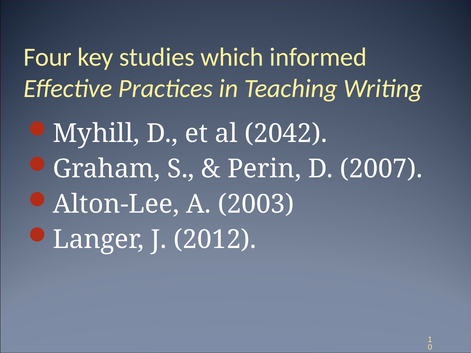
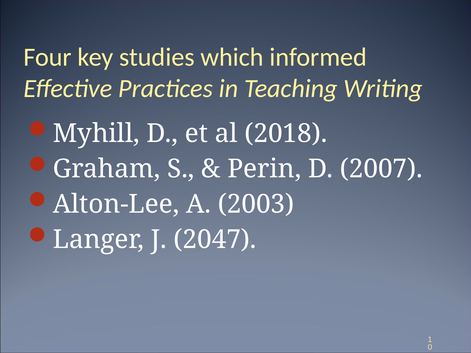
2042: 2042 -> 2018 (286, 134)
2012: 2012 -> 2047 (215, 240)
